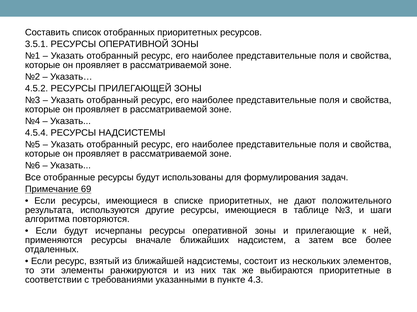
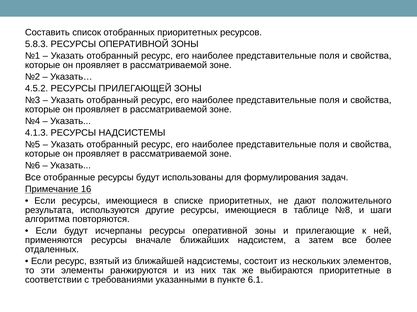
3.5.1: 3.5.1 -> 5.8.3 (37, 44)
4.5.4: 4.5.4 -> 4.1.3 (37, 133)
69: 69 -> 16 (86, 189)
таблице №3: №3 -> №8 (344, 210)
4.3: 4.3 -> 6.1 (256, 280)
